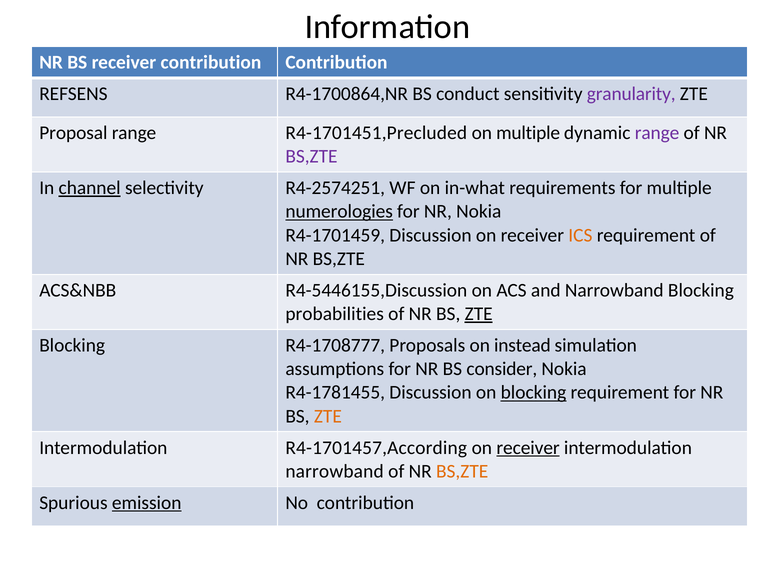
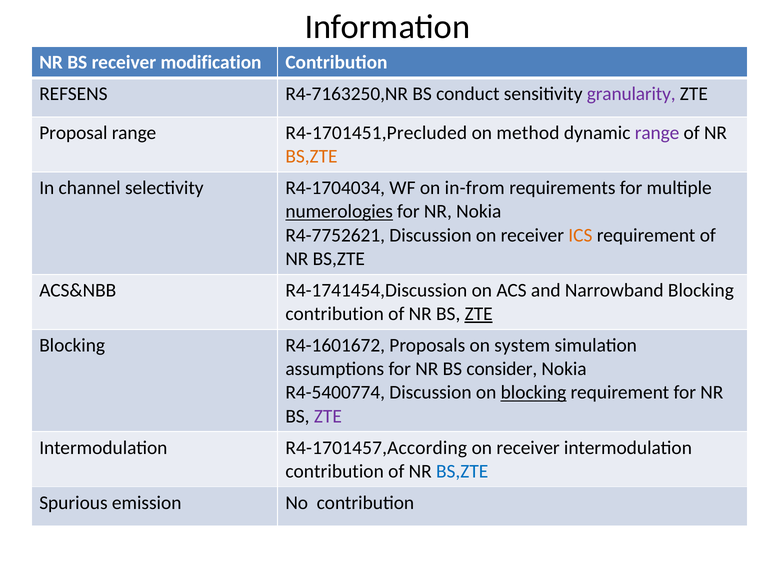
receiver contribution: contribution -> modification (211, 62)
R4-1700864,NR: R4-1700864,NR -> R4-7163250,NR (347, 94)
on multiple: multiple -> method (528, 133)
BS,ZTE colour: purple -> orange (311, 157)
channel underline: present -> none (90, 188)
R4-2574251: R4-2574251 -> R4-1704034 (335, 188)
in-what: in-what -> in-from (475, 188)
R4-1701459: R4-1701459 -> R4-7752621 (335, 235)
R4-5446155,Discussion: R4-5446155,Discussion -> R4-1741454,Discussion (376, 290)
probabilities: probabilities -> contribution (335, 314)
R4-1708777: R4-1708777 -> R4-1601672 (335, 345)
instead: instead -> system (522, 345)
R4-1781455: R4-1781455 -> R4-5400774 (335, 393)
ZTE colour: orange -> purple (328, 416)
receiver underline: present -> none (528, 448)
narrowband: narrowband -> contribution (335, 471)
BS,ZTE colour: orange -> blue (462, 471)
emission underline: present -> none (147, 503)
